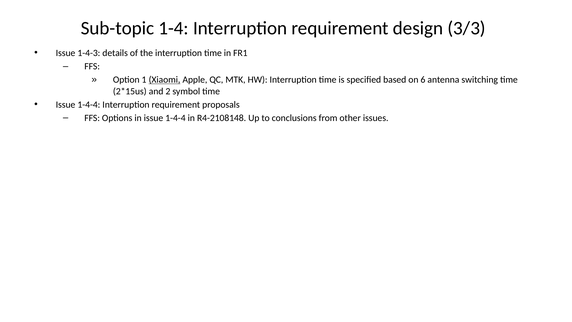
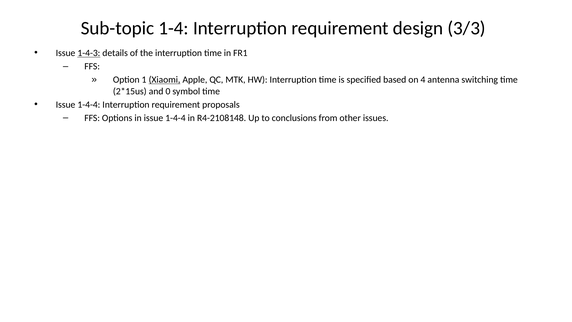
1-4-3 underline: none -> present (89, 53)
6: 6 -> 4 (423, 80)
2: 2 -> 0 (168, 91)
